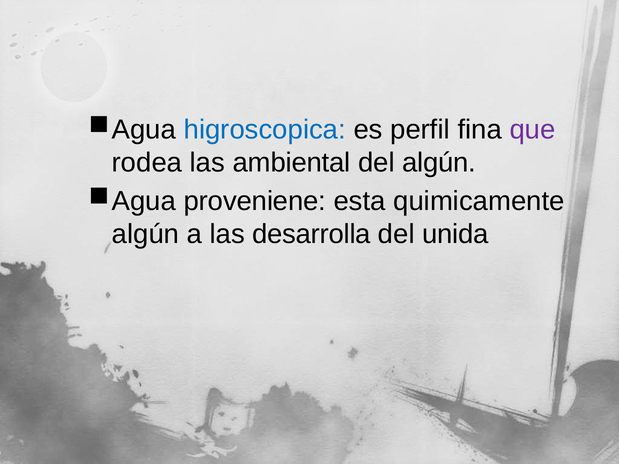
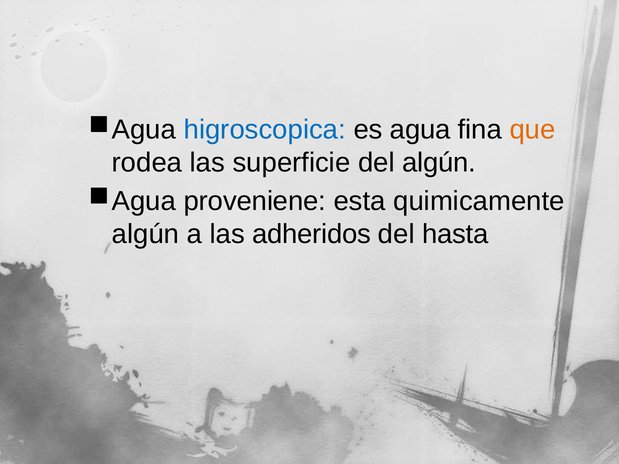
perfil: perfil -> agua (420, 130)
que colour: purple -> orange (532, 130)
ambiental: ambiental -> superficie (292, 163)
desarrolla: desarrolla -> adheridos (312, 234)
unida: unida -> hasta (455, 234)
